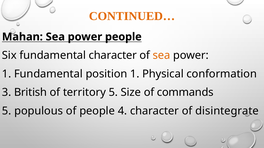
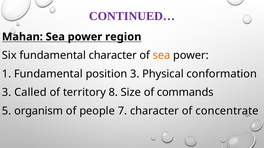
CONTINUED… colour: orange -> purple (132, 16)
power people: people -> region (123, 37)
position 1: 1 -> 3 (135, 74)
British: British -> Called (30, 93)
territory 5: 5 -> 8 (113, 93)
populous: populous -> organism (39, 111)
4: 4 -> 7 (122, 111)
disintegrate: disintegrate -> concentrate (227, 111)
